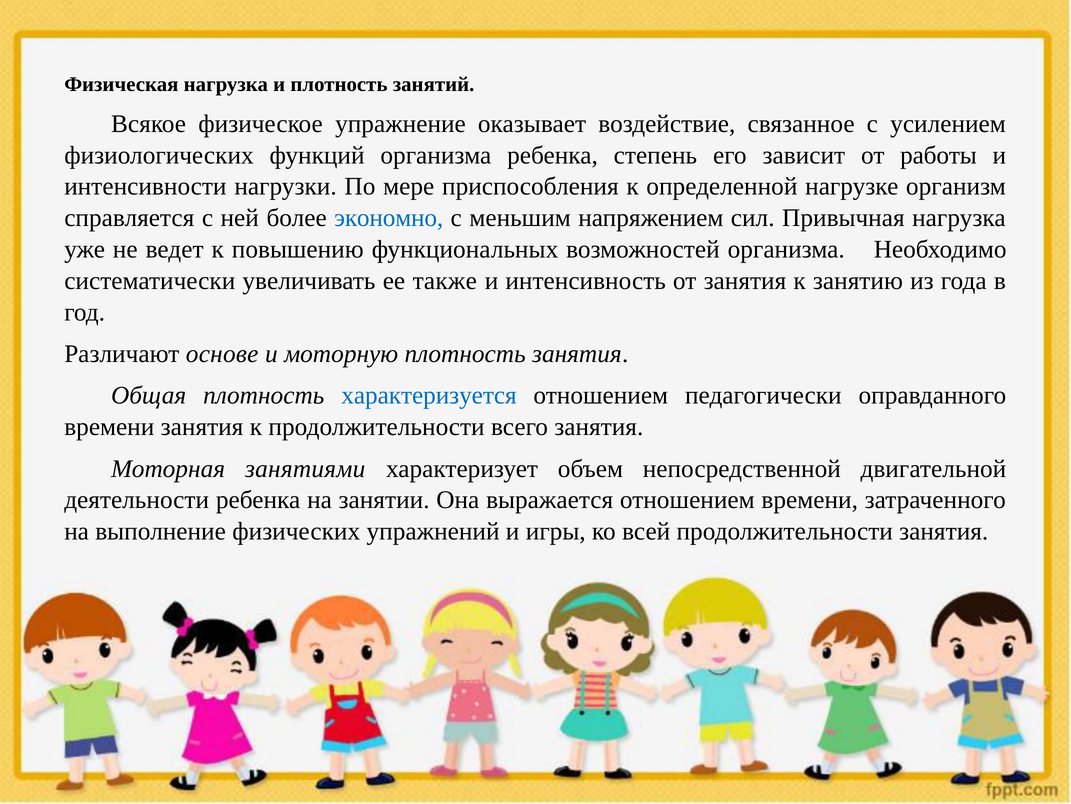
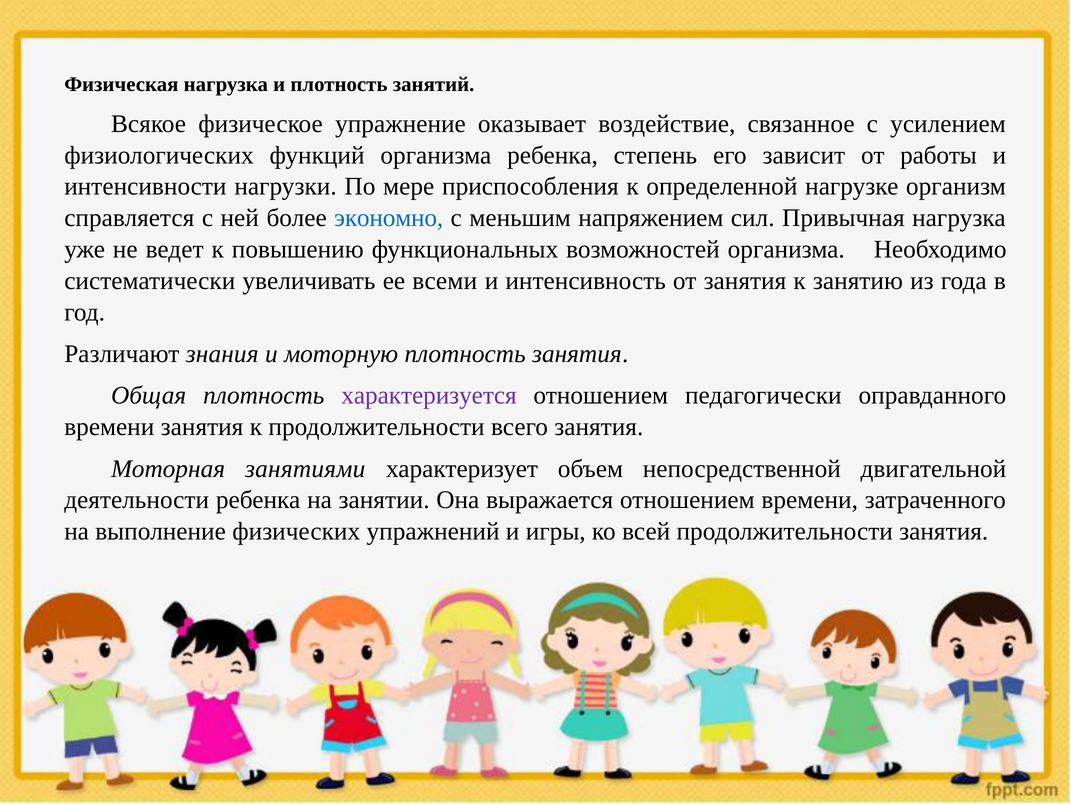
также: также -> всеми (445, 281)
основе: основе -> знания (222, 354)
характеризуется colour: blue -> purple (429, 395)
